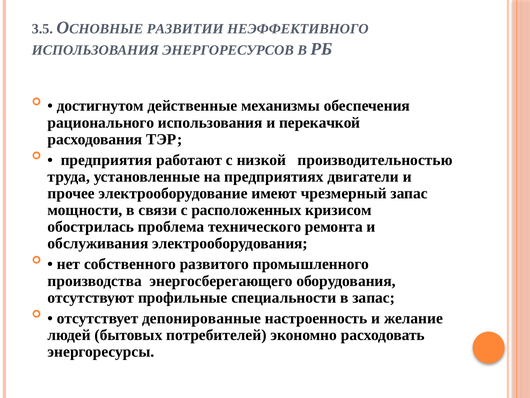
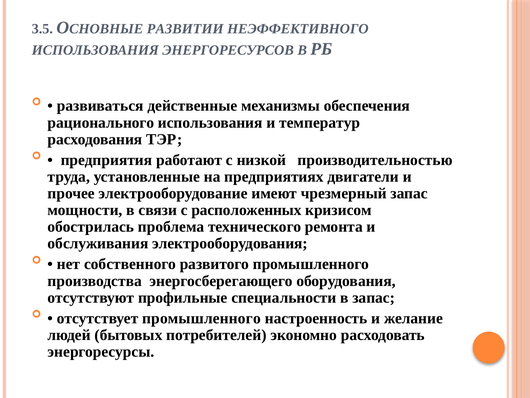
достигнутом: достигнутом -> развиваться (100, 106)
перекачкой: перекачкой -> температур (320, 122)
отсутствует депонированные: депонированные -> промышленного (202, 318)
